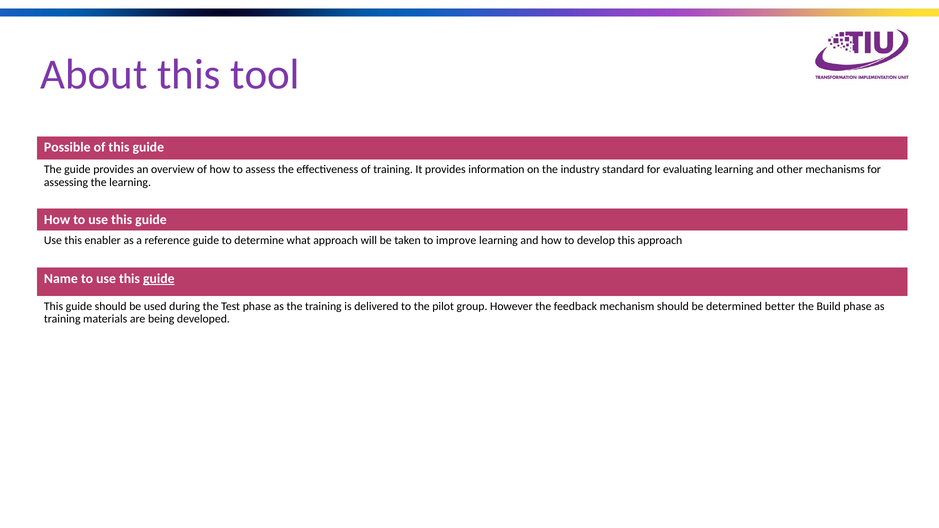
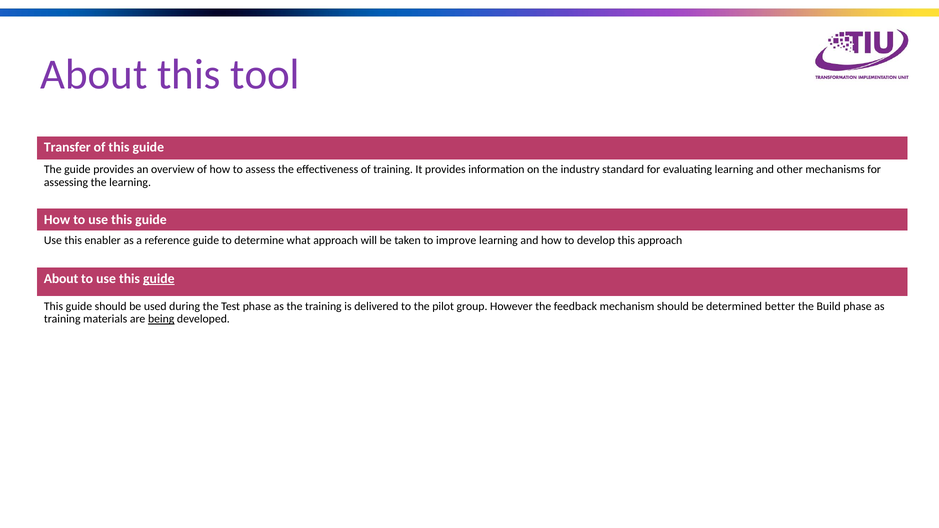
Possible: Possible -> Transfer (67, 148)
Name: Name -> About (61, 279)
being underline: none -> present (161, 319)
